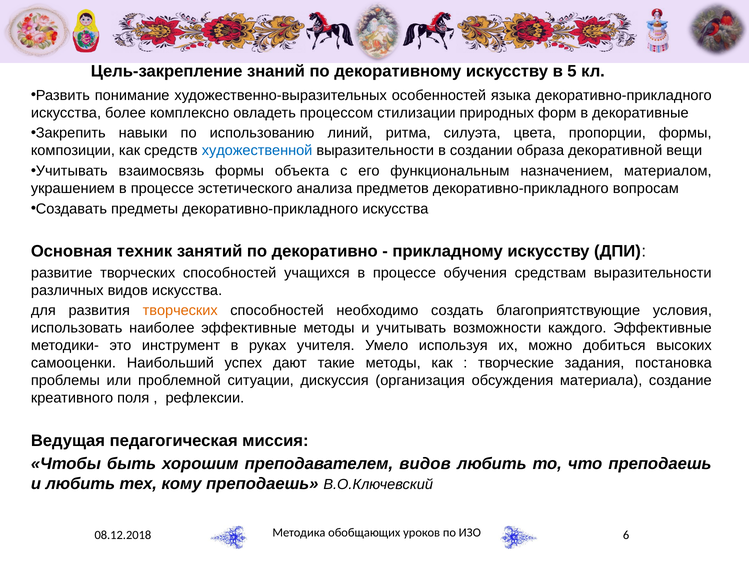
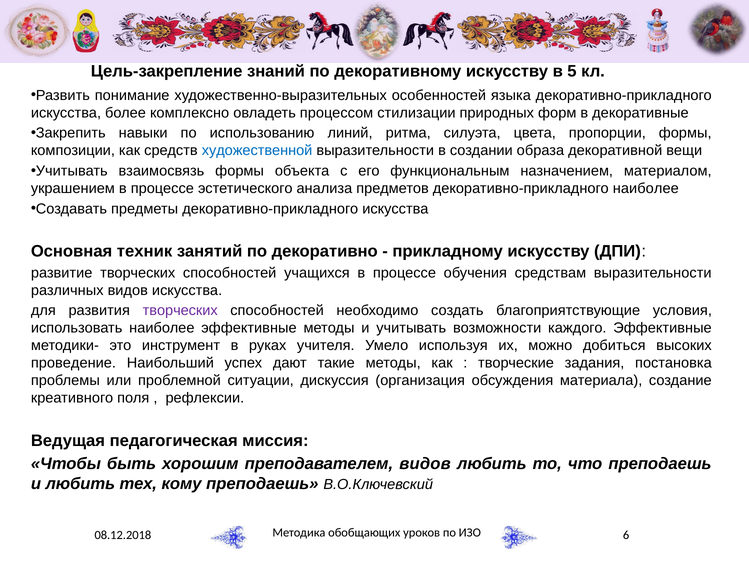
декоративно-прикладного вопросам: вопросам -> наиболее (646, 189)
творческих colour: orange -> purple (180, 311)
самооценки: самооценки -> проведение (73, 364)
